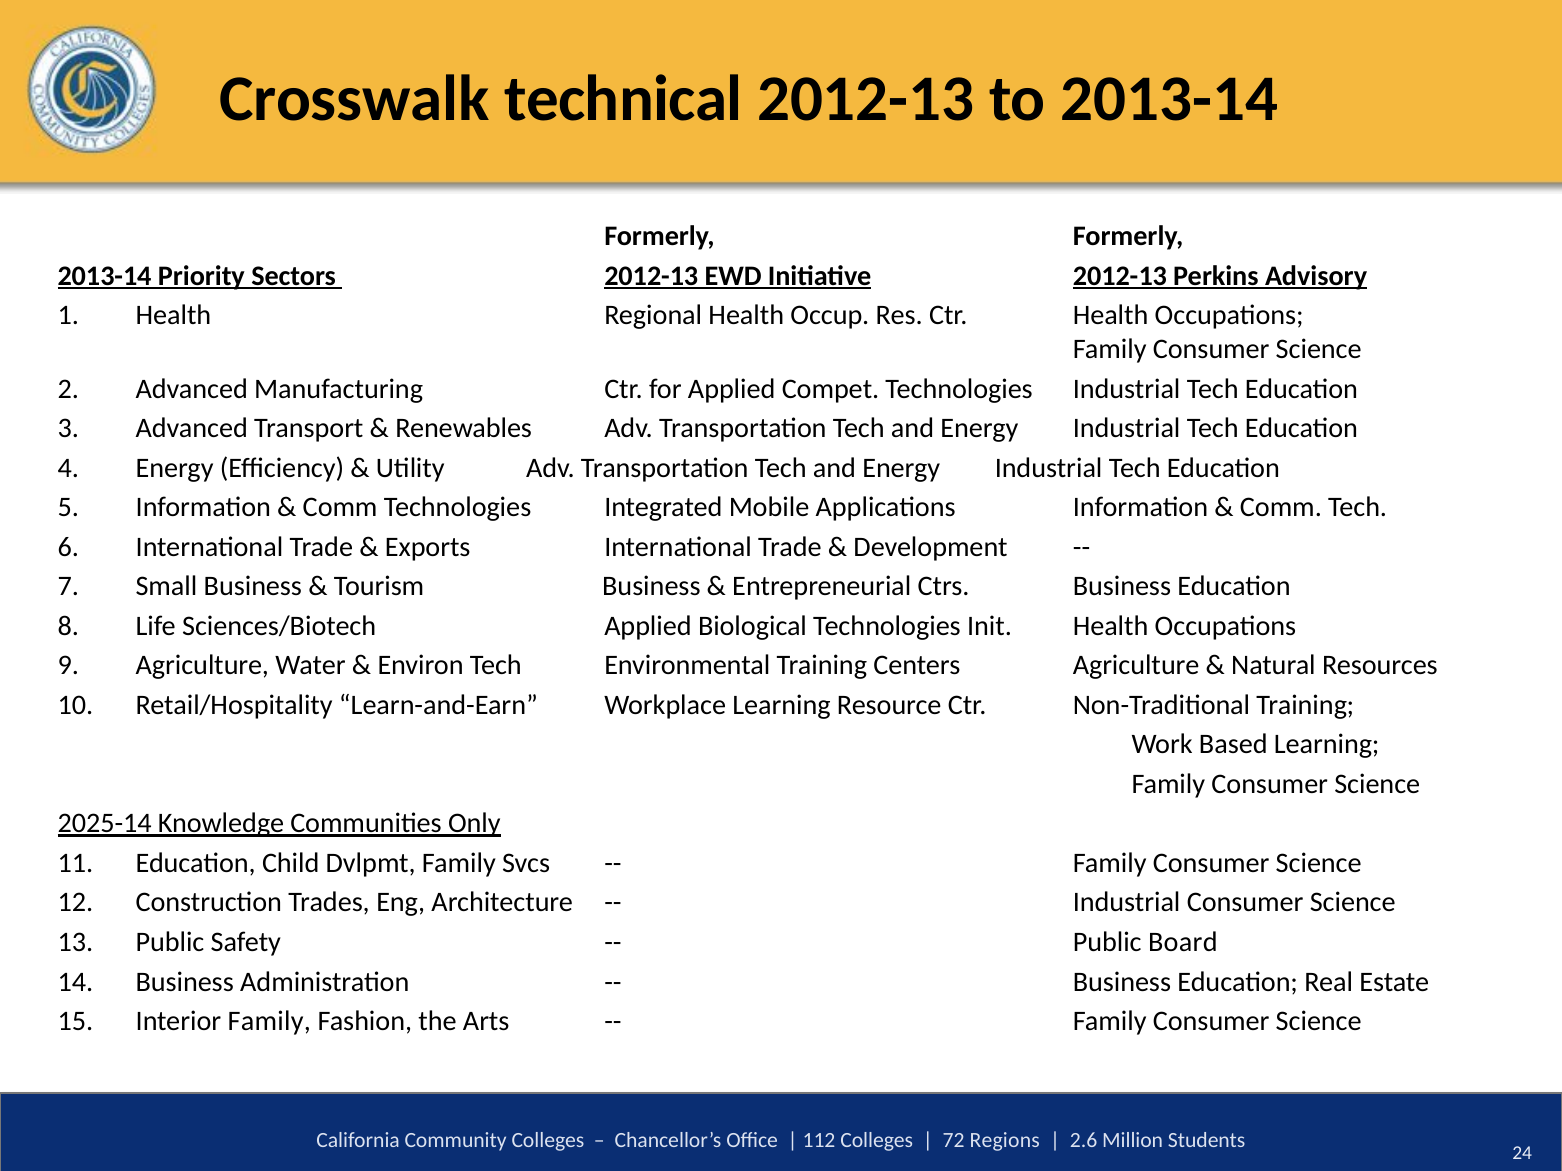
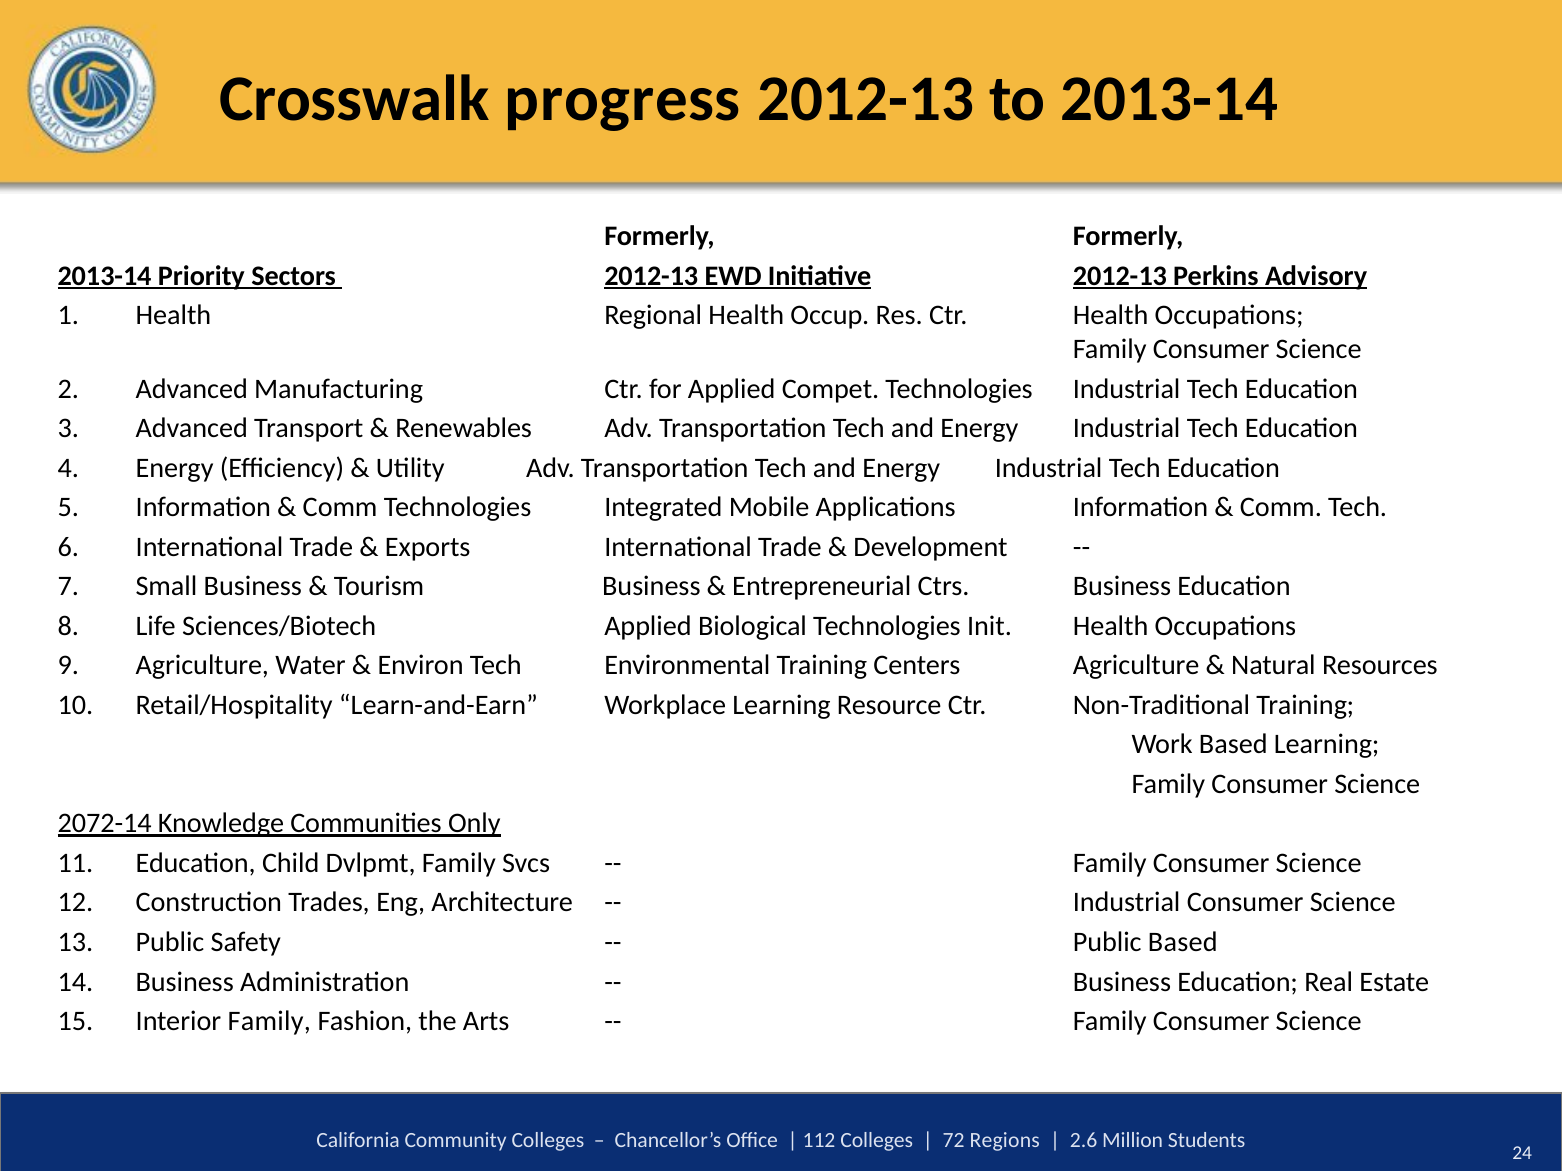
technical: technical -> progress (623, 99)
2025-14: 2025-14 -> 2072-14 (105, 824)
Public Board: Board -> Based (1183, 943)
